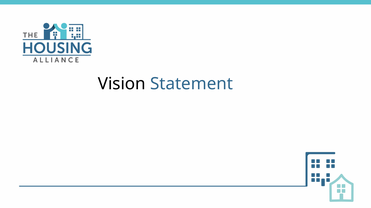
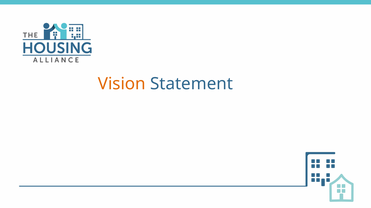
Vision colour: black -> orange (122, 84)
